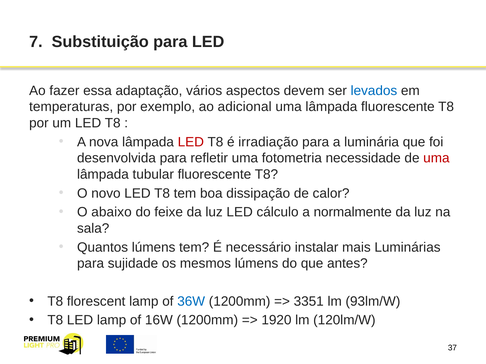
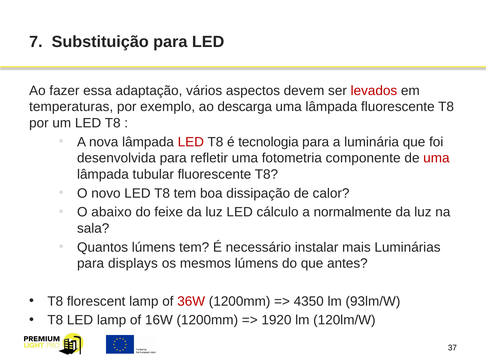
levados colour: blue -> red (374, 91)
adicional: adicional -> descarga (245, 107)
irradiação: irradiação -> tecnologia (268, 142)
necessidade: necessidade -> componente (363, 158)
sujidade: sujidade -> displays (133, 264)
36W colour: blue -> red (191, 302)
3351: 3351 -> 4350 (309, 302)
